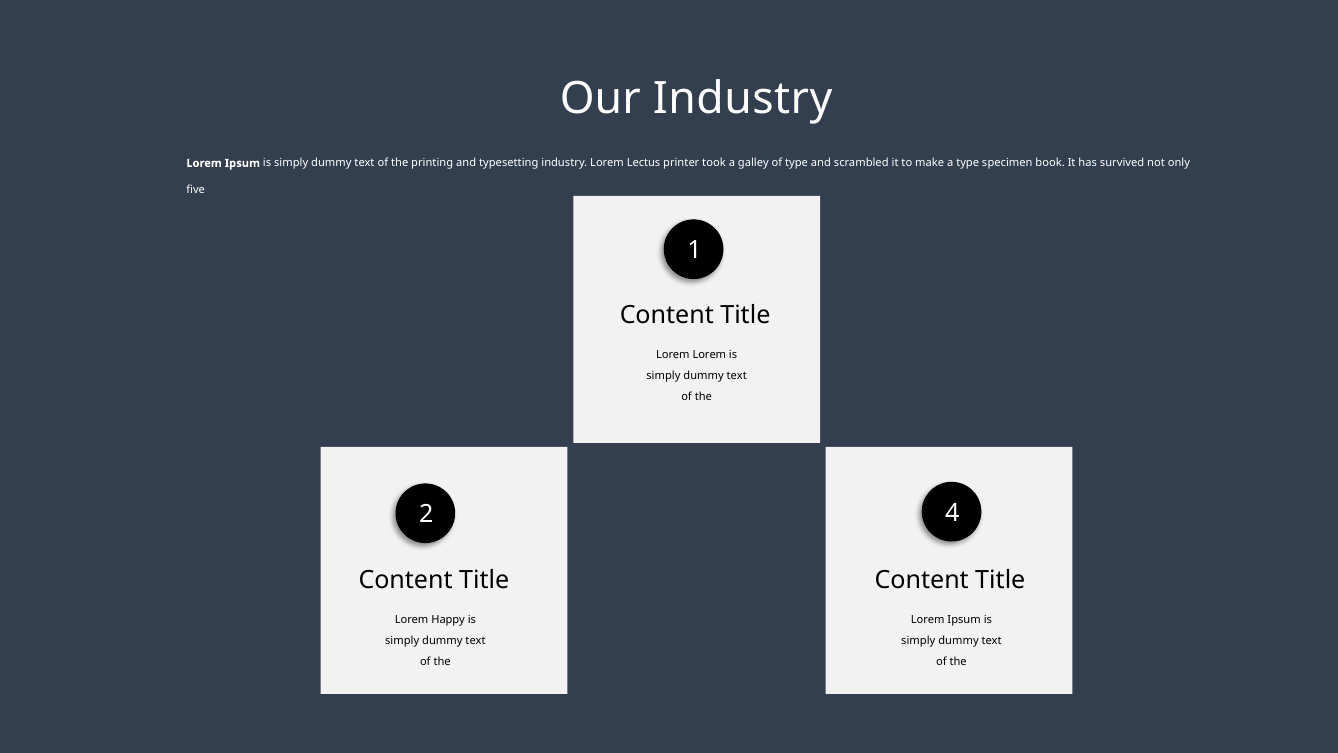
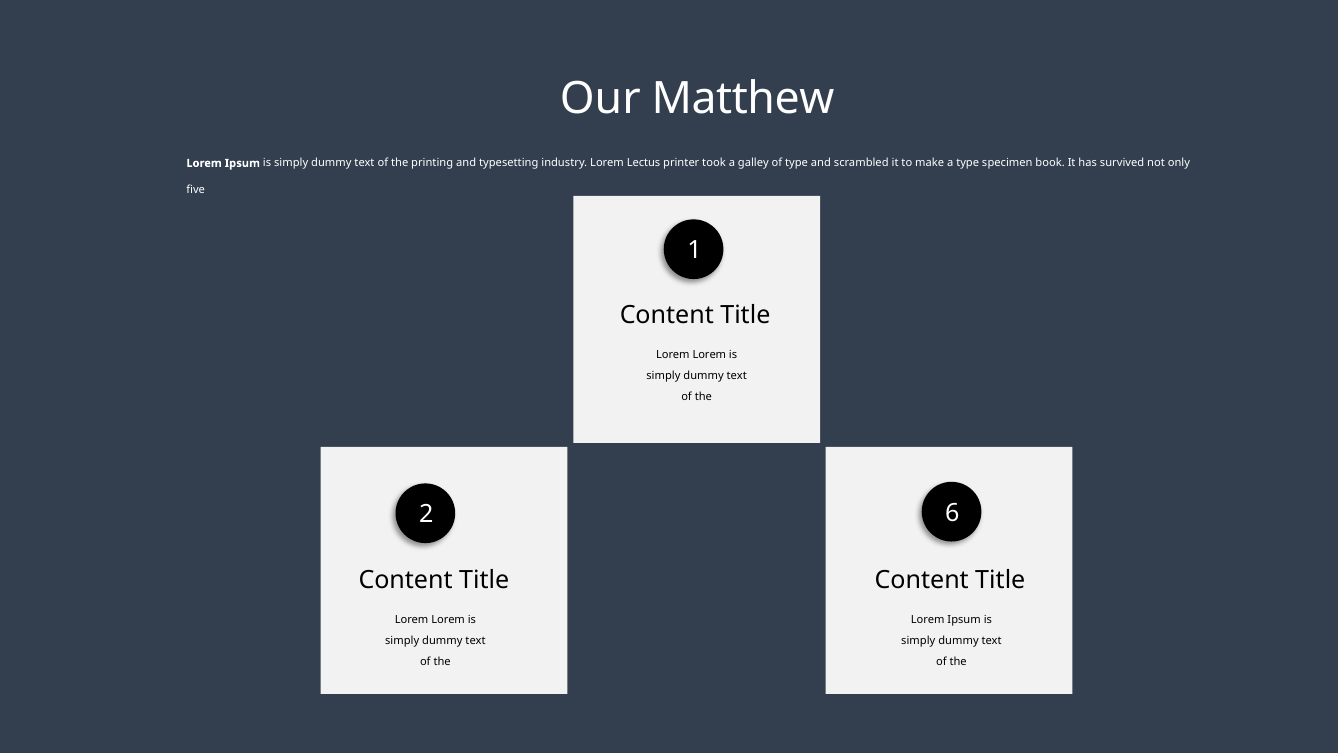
Our Industry: Industry -> Matthew (743, 99)
4: 4 -> 6 (952, 513)
Happy: Happy -> Lorem (448, 620)
